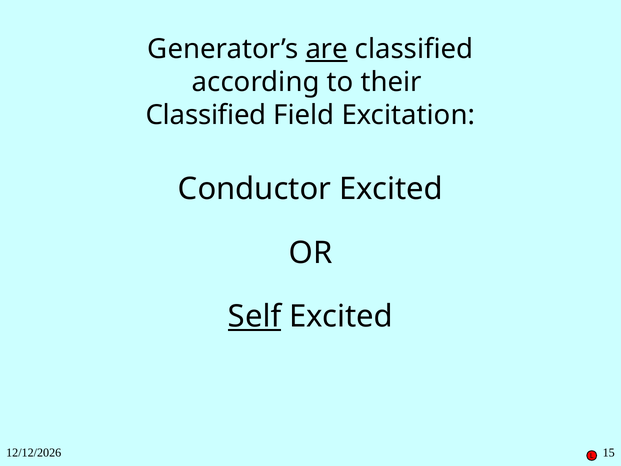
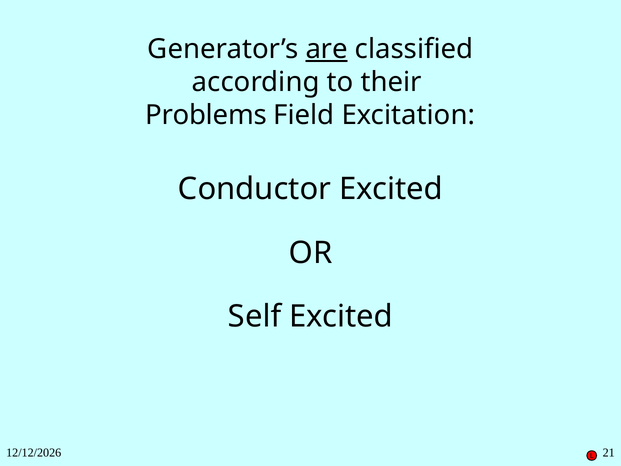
Classified: Classified -> Problems (206, 115)
Self underline: present -> none (255, 316)
15: 15 -> 21 (609, 452)
